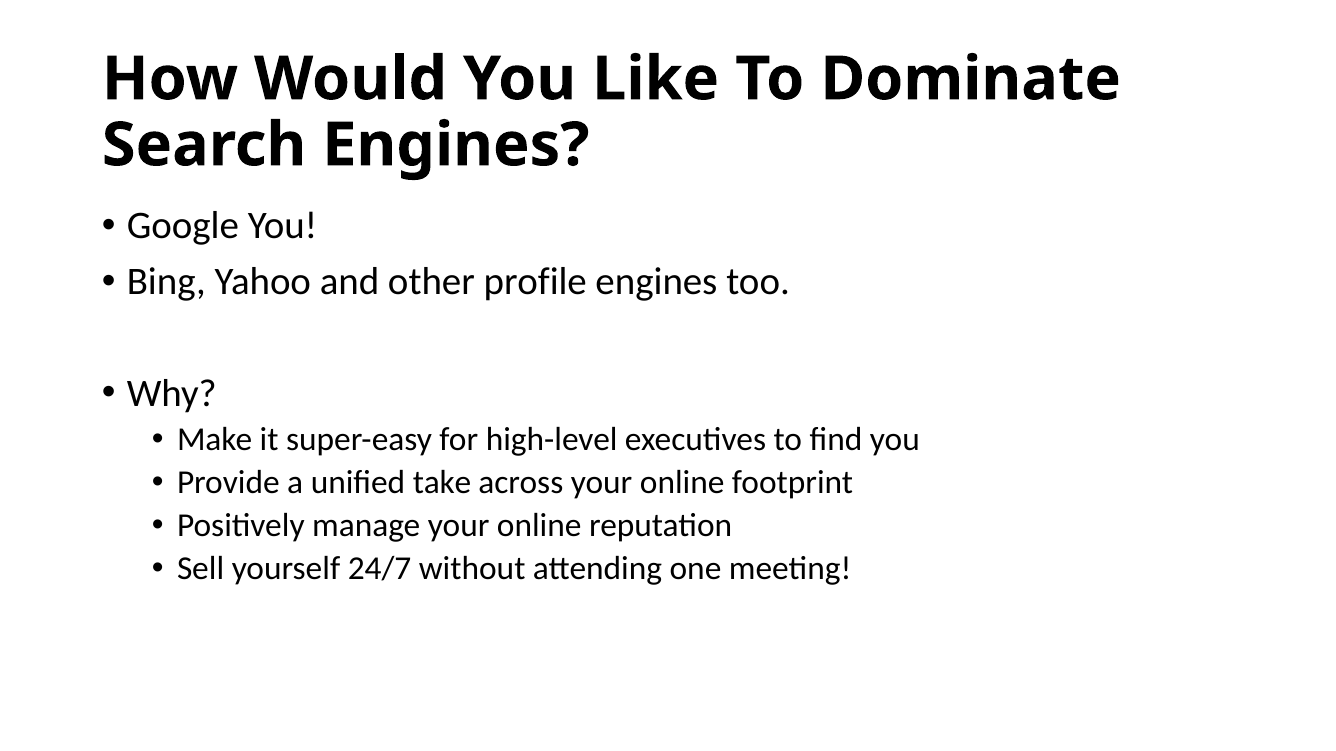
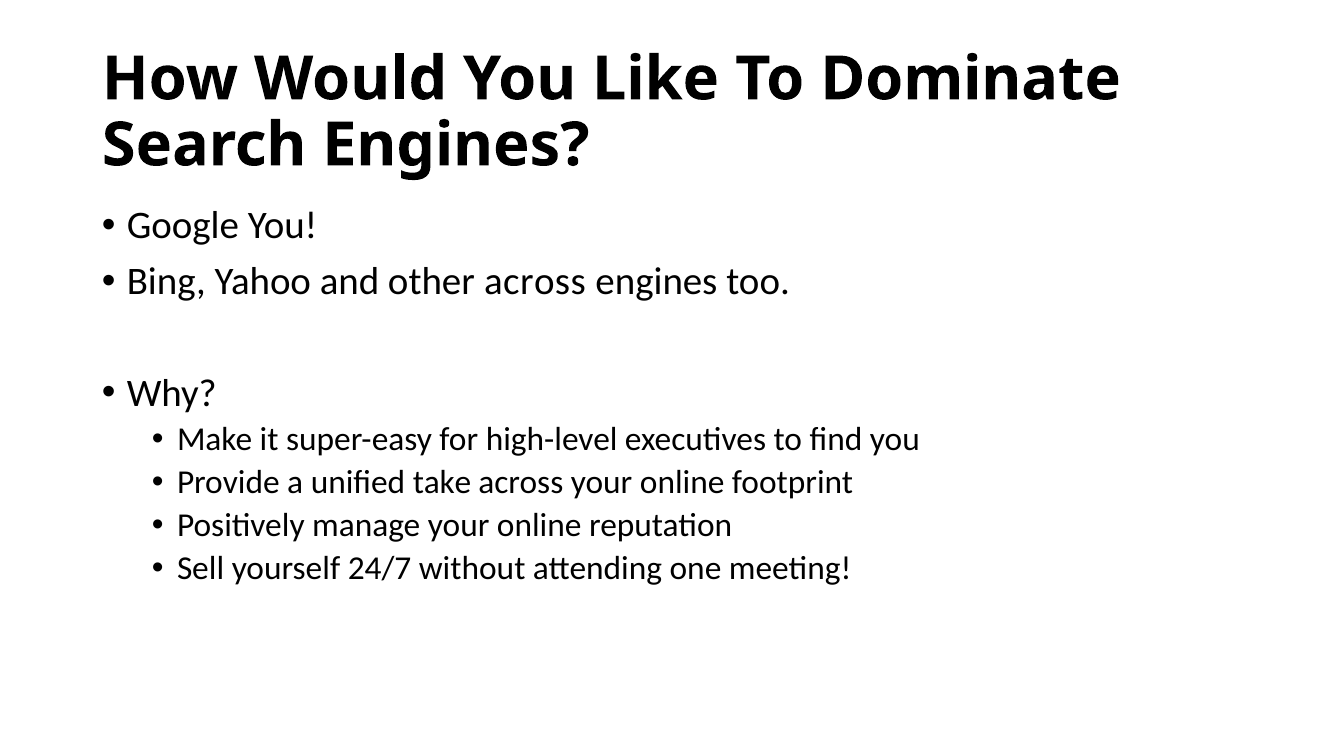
other profile: profile -> across (535, 282)
